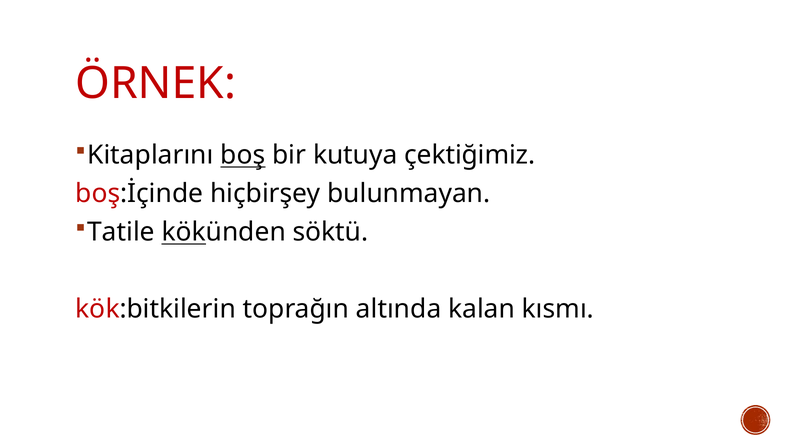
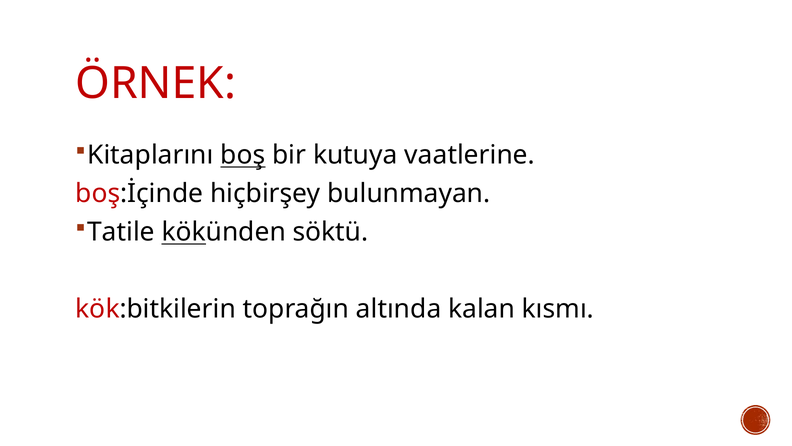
çektiğimiz: çektiğimiz -> vaatlerine (470, 155)
